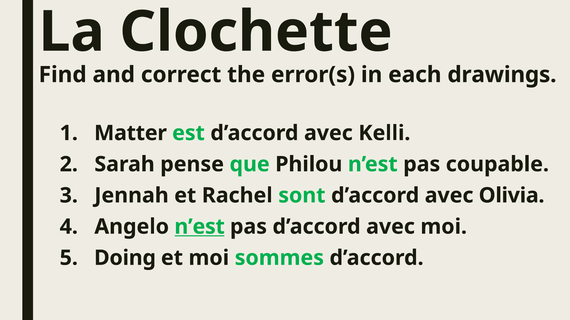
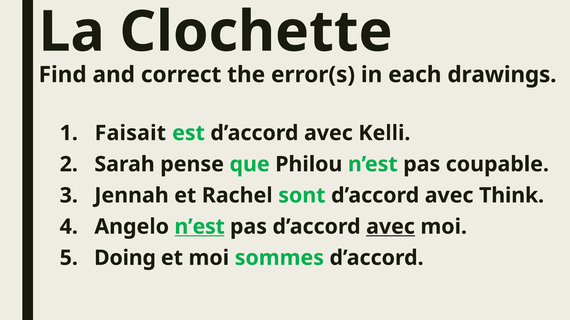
Matter: Matter -> Faisait (130, 133)
Olivia: Olivia -> Think (512, 196)
avec underline: none -> present (391, 227)
